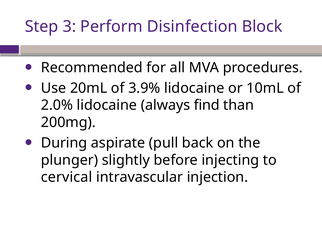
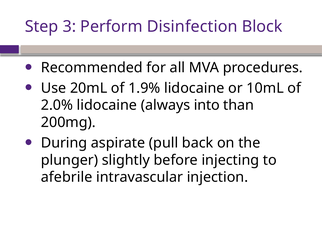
3.9%: 3.9% -> 1.9% (144, 88)
find: find -> into (207, 105)
cervical: cervical -> afebrile (67, 177)
